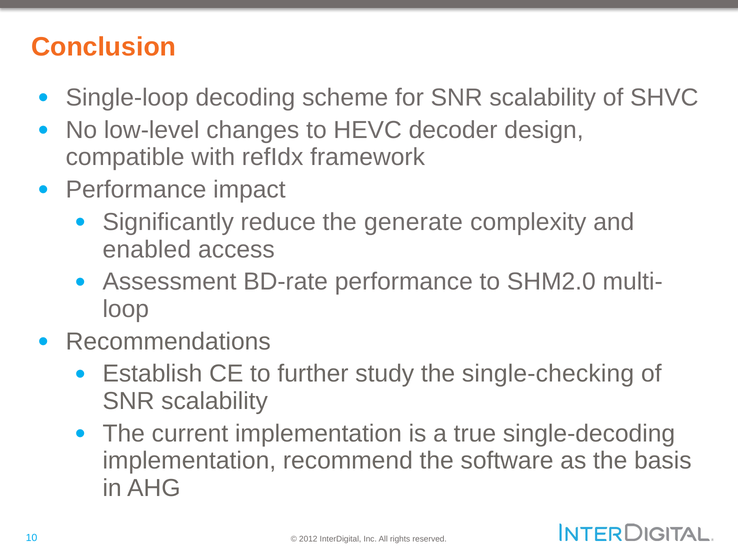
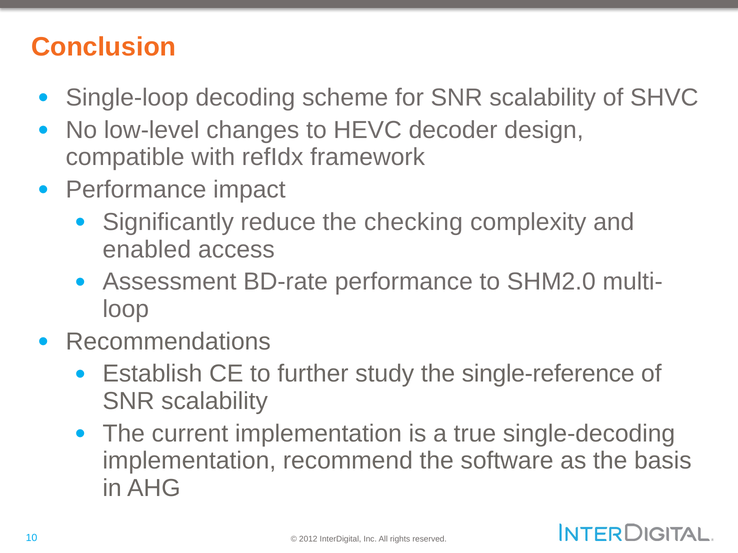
generate: generate -> checking (413, 222)
single-checking: single-checking -> single-reference (548, 374)
